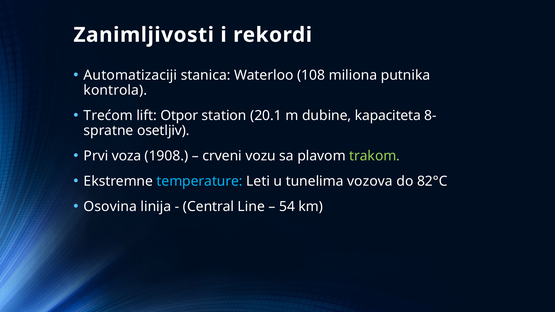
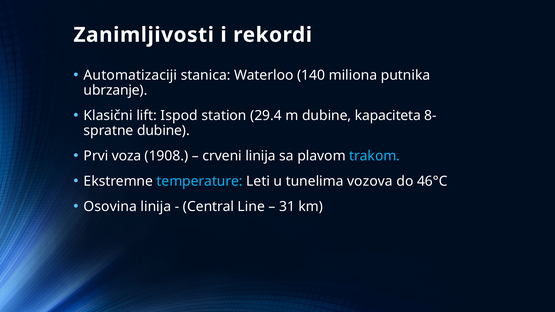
108: 108 -> 140 (311, 75)
kontrola: kontrola -> ubrzanje (115, 90)
Trećom: Trećom -> Klasični (108, 116)
Otpor: Otpor -> Ispod (179, 116)
20.1: 20.1 -> 29.4 (266, 116)
osetljiv: osetljiv -> dubine (163, 131)
crveni vozu: vozu -> linija (261, 156)
trakom colour: light green -> light blue (375, 156)
82°C: 82°C -> 46°C (432, 181)
54: 54 -> 31 (287, 207)
